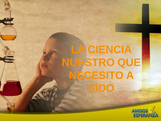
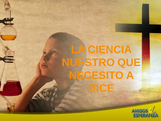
SIDO: SIDO -> DICE (101, 88)
